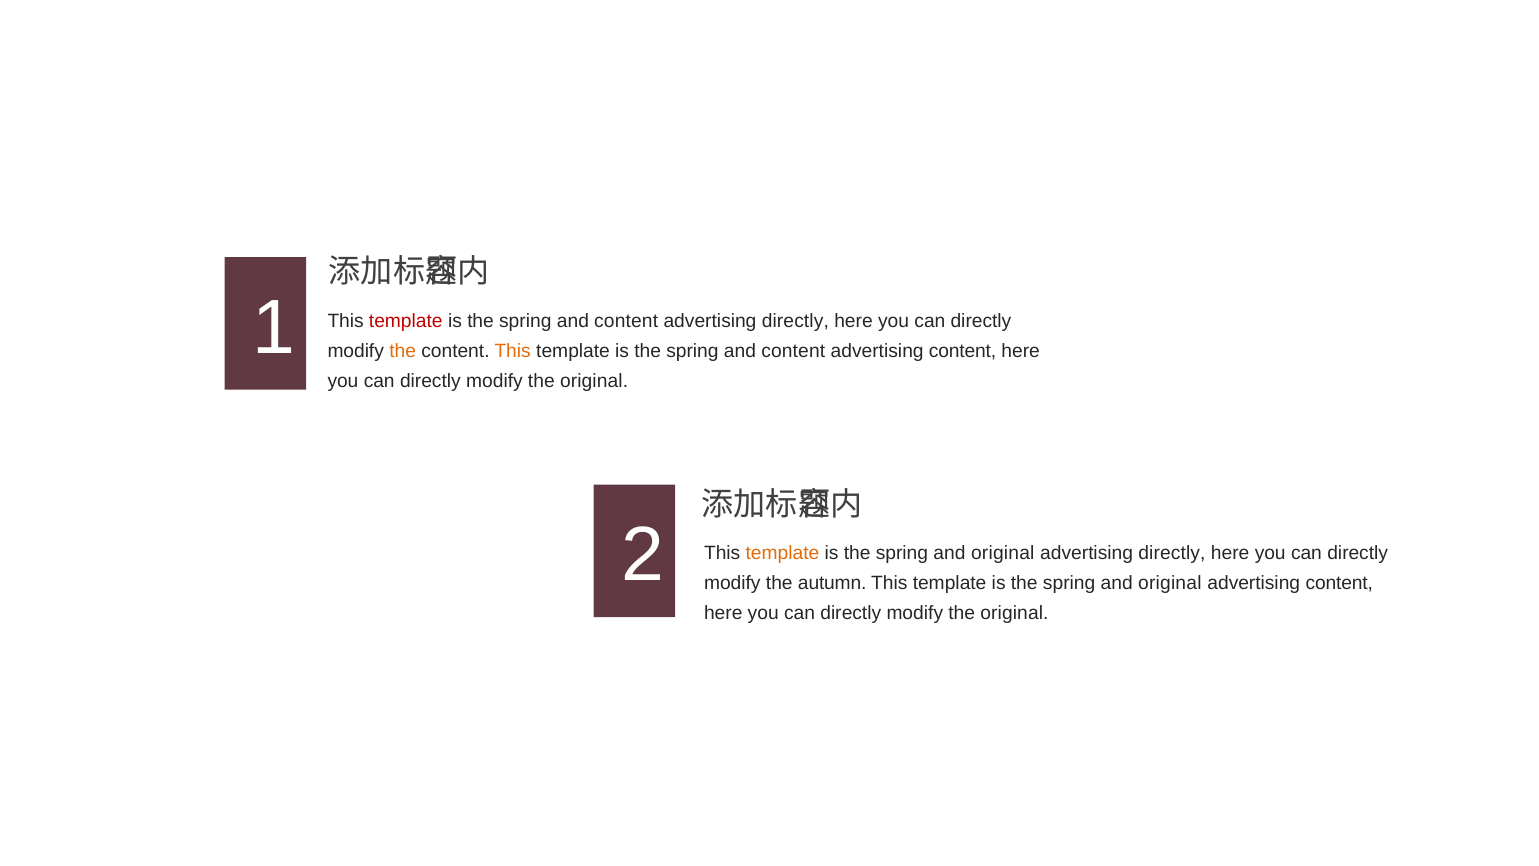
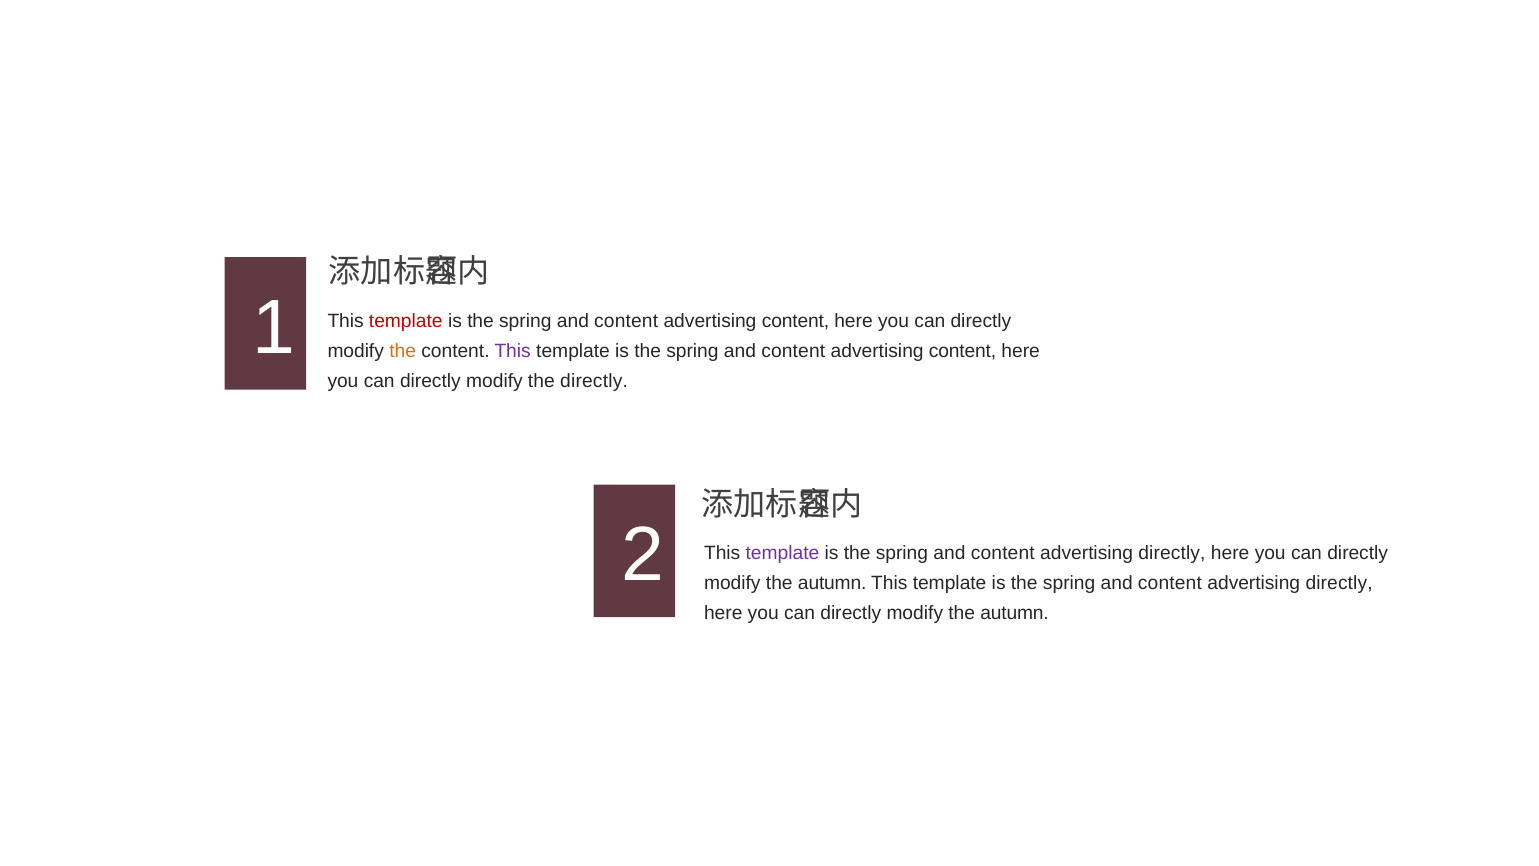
directly: directly -> content (795, 321)
This colour: orange -> purple (513, 351)
original: original -> directly (594, 381)
template colour: orange -> purple (782, 553)
original: original -> content (1003, 553)
original: original -> content (1170, 583)
content: content -> directly (1339, 583)
original: original -> autumn (1015, 613)
